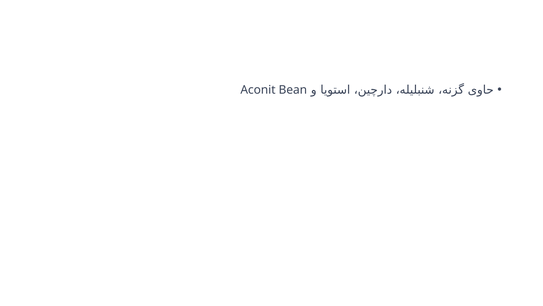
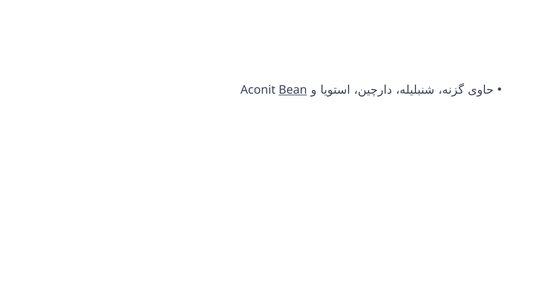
Bean underline: none -> present (293, 90)
